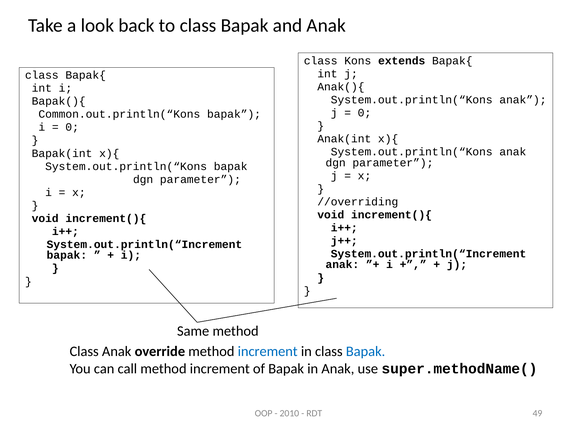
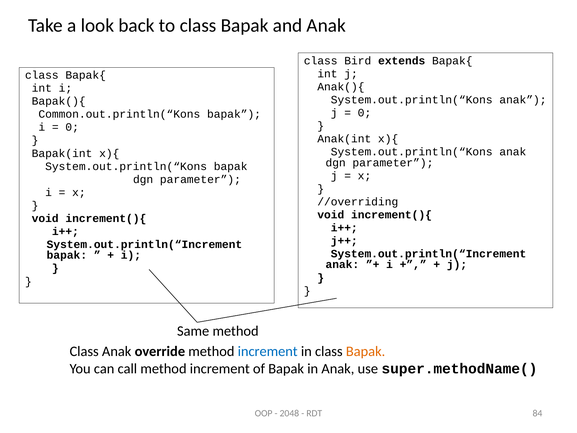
Kons: Kons -> Bird (358, 61)
Bapak colour: blue -> orange (366, 351)
2010: 2010 -> 2048 (289, 413)
49: 49 -> 84 (538, 413)
